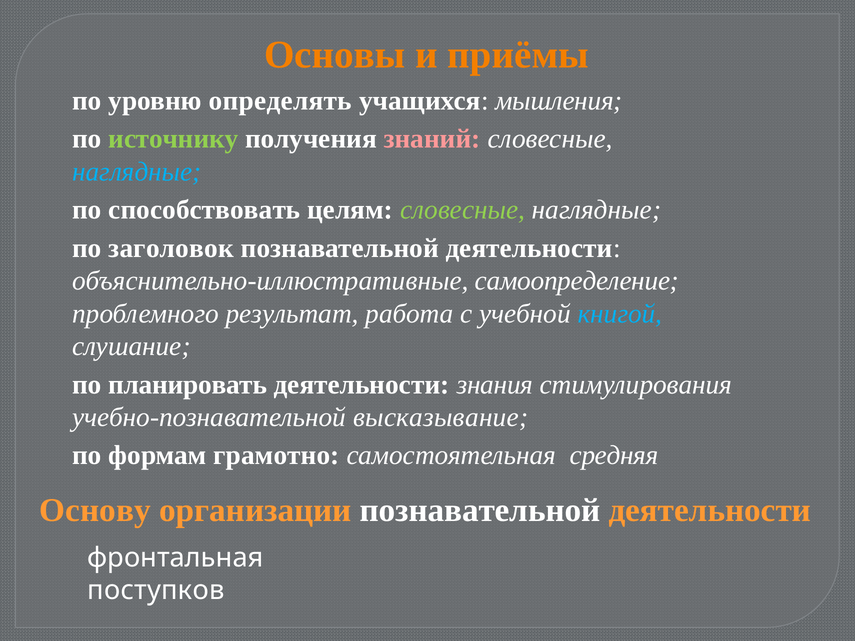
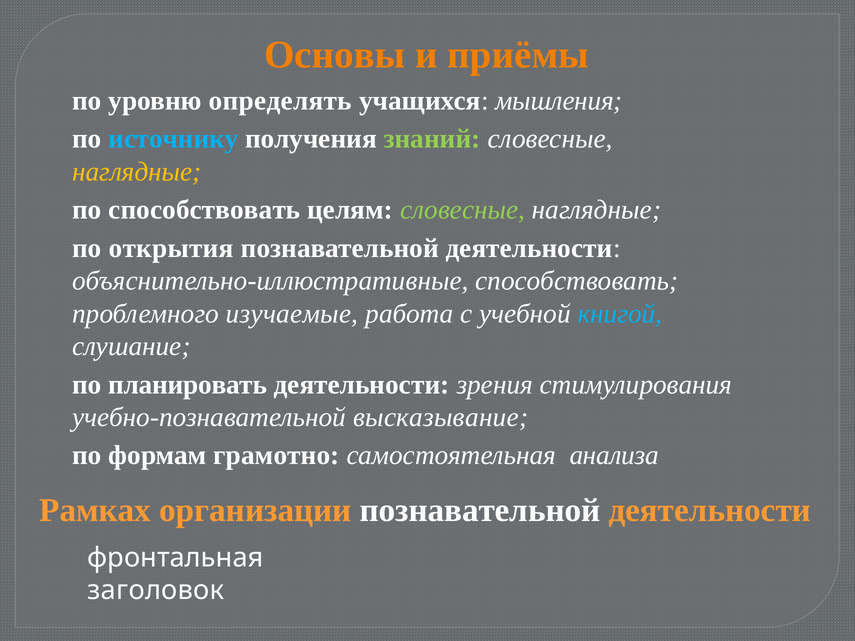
источнику colour: light green -> light blue (173, 139)
знаний colour: pink -> light green (432, 139)
наглядные colour: light blue -> yellow (137, 172)
заголовок: заголовок -> открытия (171, 248)
объяснительно-иллюстративные самоопределение: самоопределение -> способствовать (577, 281)
результат: результат -> изучаемые (292, 314)
знания: знания -> зрения (495, 385)
средняя: средняя -> анализа (614, 456)
Основу: Основу -> Рамках (95, 511)
поступков: поступков -> заголовок (156, 591)
